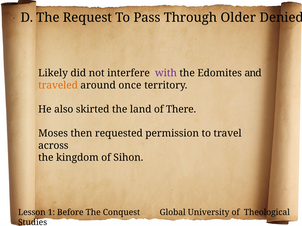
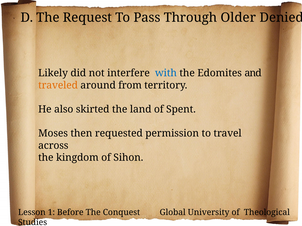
with colour: purple -> blue (166, 73)
once: once -> from (130, 85)
There: There -> Spent (181, 110)
